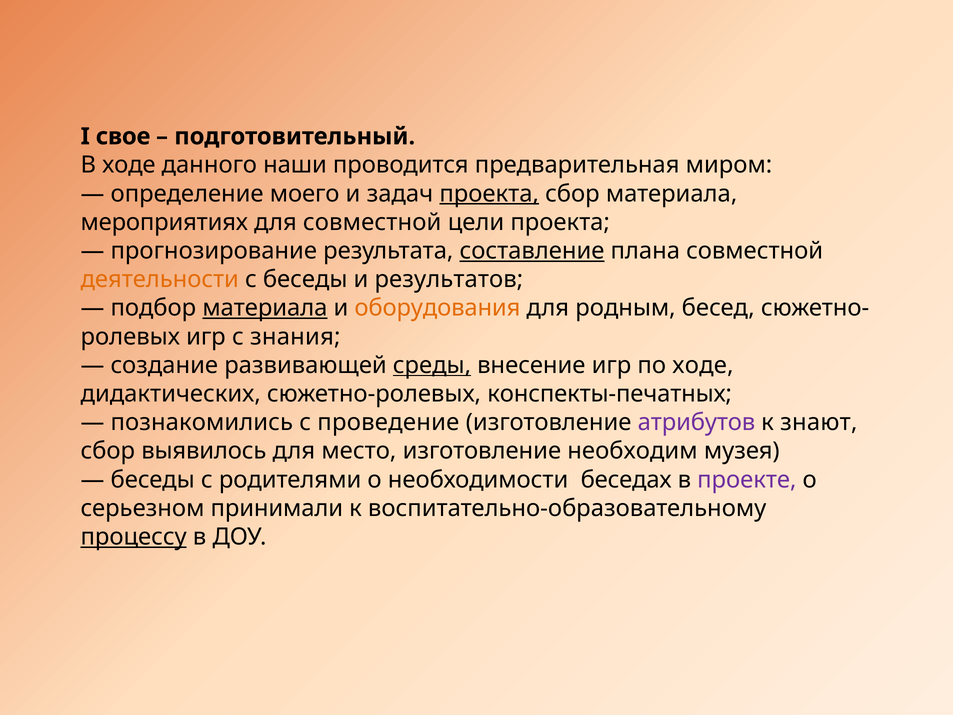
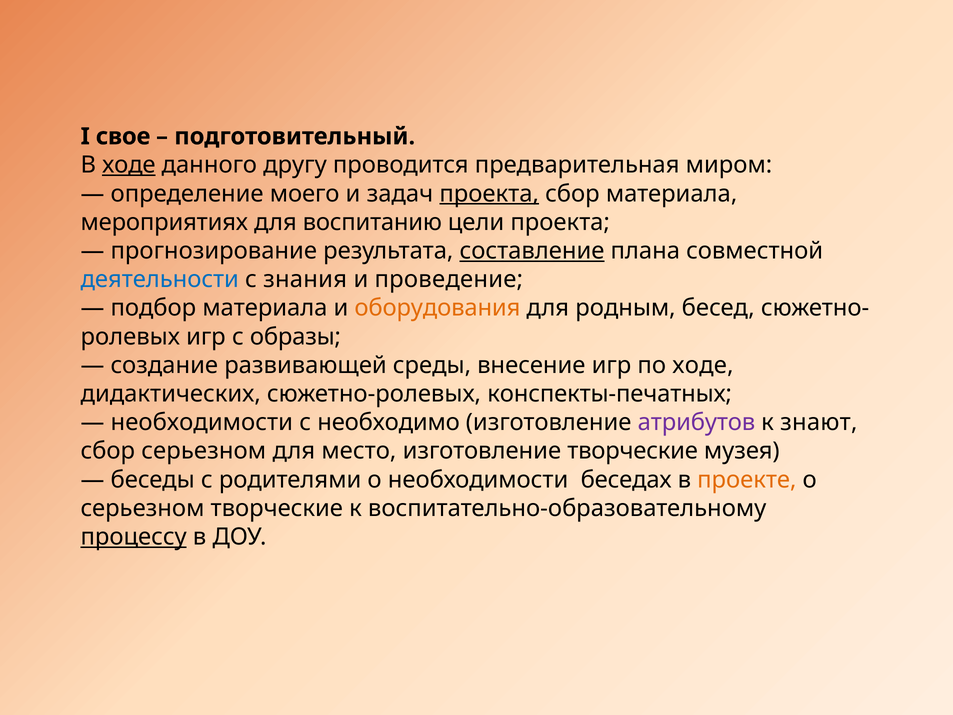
ходе underline: none -> present (129, 165)
наши: наши -> другу (295, 165)
для совместной: совместной -> воспитанию (372, 222)
деятельности colour: orange -> blue (160, 279)
с беседы: беседы -> знания (305, 279)
результатов: результатов -> проведение (449, 279)
материала underline: present -> none (265, 308)
знания: знания -> образы (295, 337)
среды underline: present -> none (432, 365)
познакомились: познакомились -> необходимости (202, 422)
проведение: проведение -> необходимо (389, 422)
сбор выявилось: выявилось -> серьезном (204, 451)
изготовление необходим: необходим -> творческие (633, 451)
проекте colour: purple -> orange (747, 479)
серьезном принимали: принимали -> творческие (277, 508)
